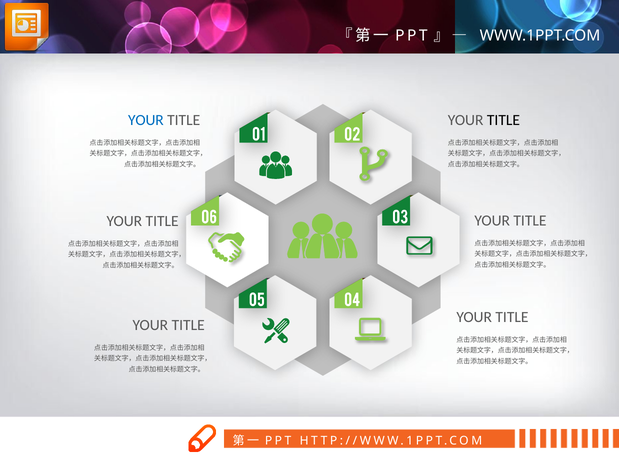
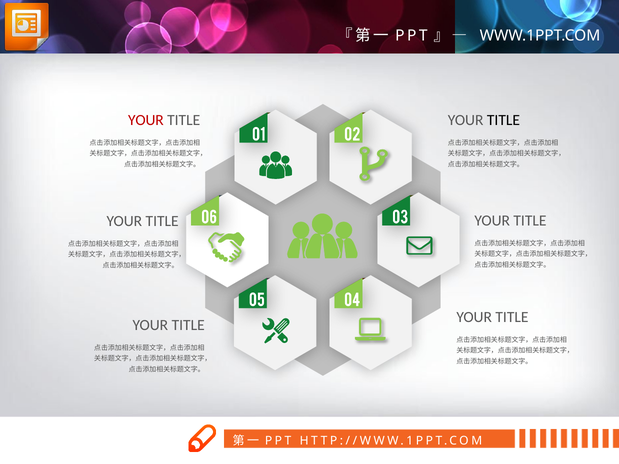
YOUR colour: blue -> red (146, 120)
